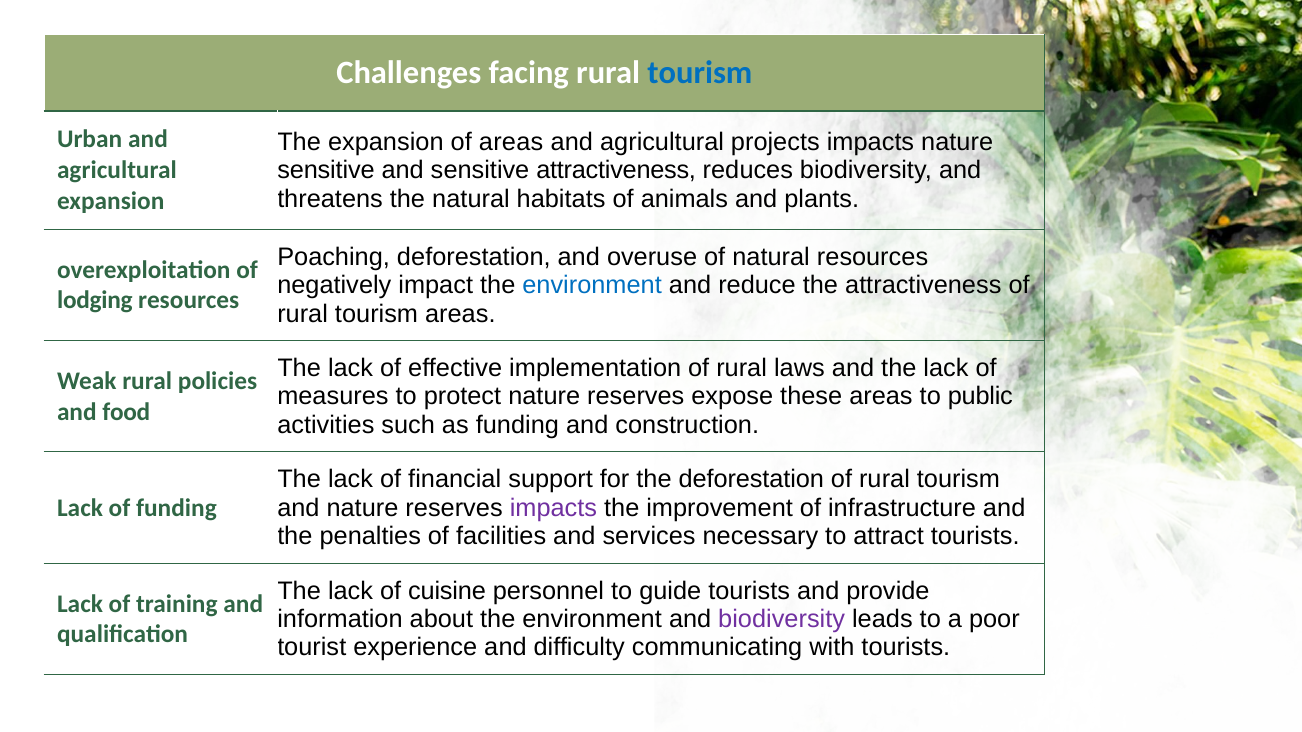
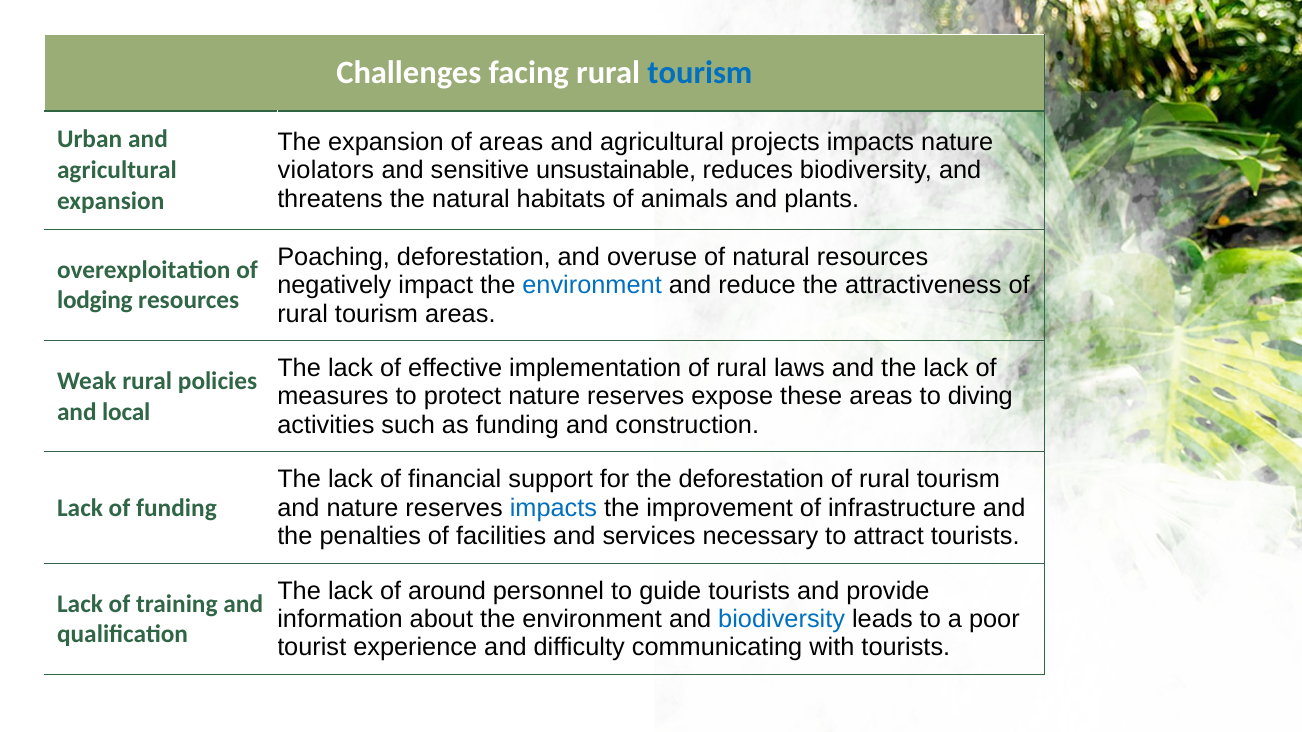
sensitive: sensitive -> violators (326, 171)
sensitive attractiveness: attractiveness -> unsustainable (616, 171)
public: public -> diving (980, 397)
food: food -> local (126, 412)
impacts colour: purple -> blue (553, 508)
cuisine: cuisine -> around (447, 591)
biodiversity colour: purple -> blue (782, 619)
